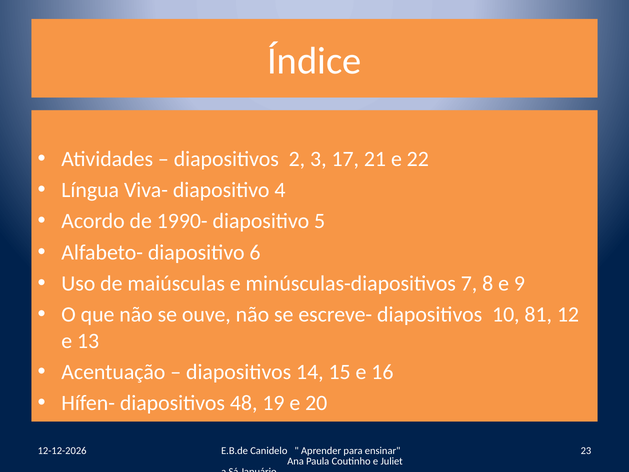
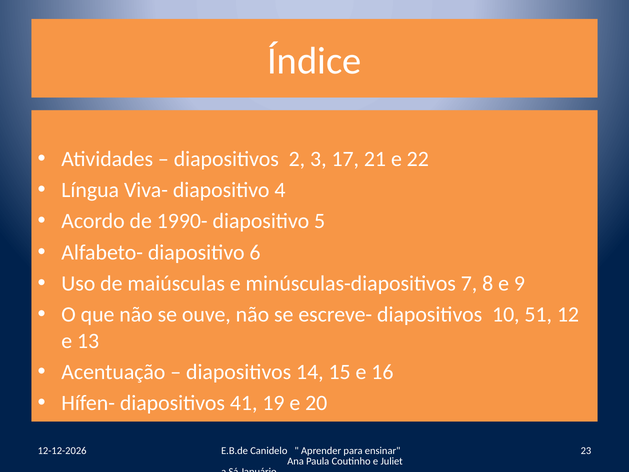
81: 81 -> 51 (538, 314)
48: 48 -> 41 (244, 403)
